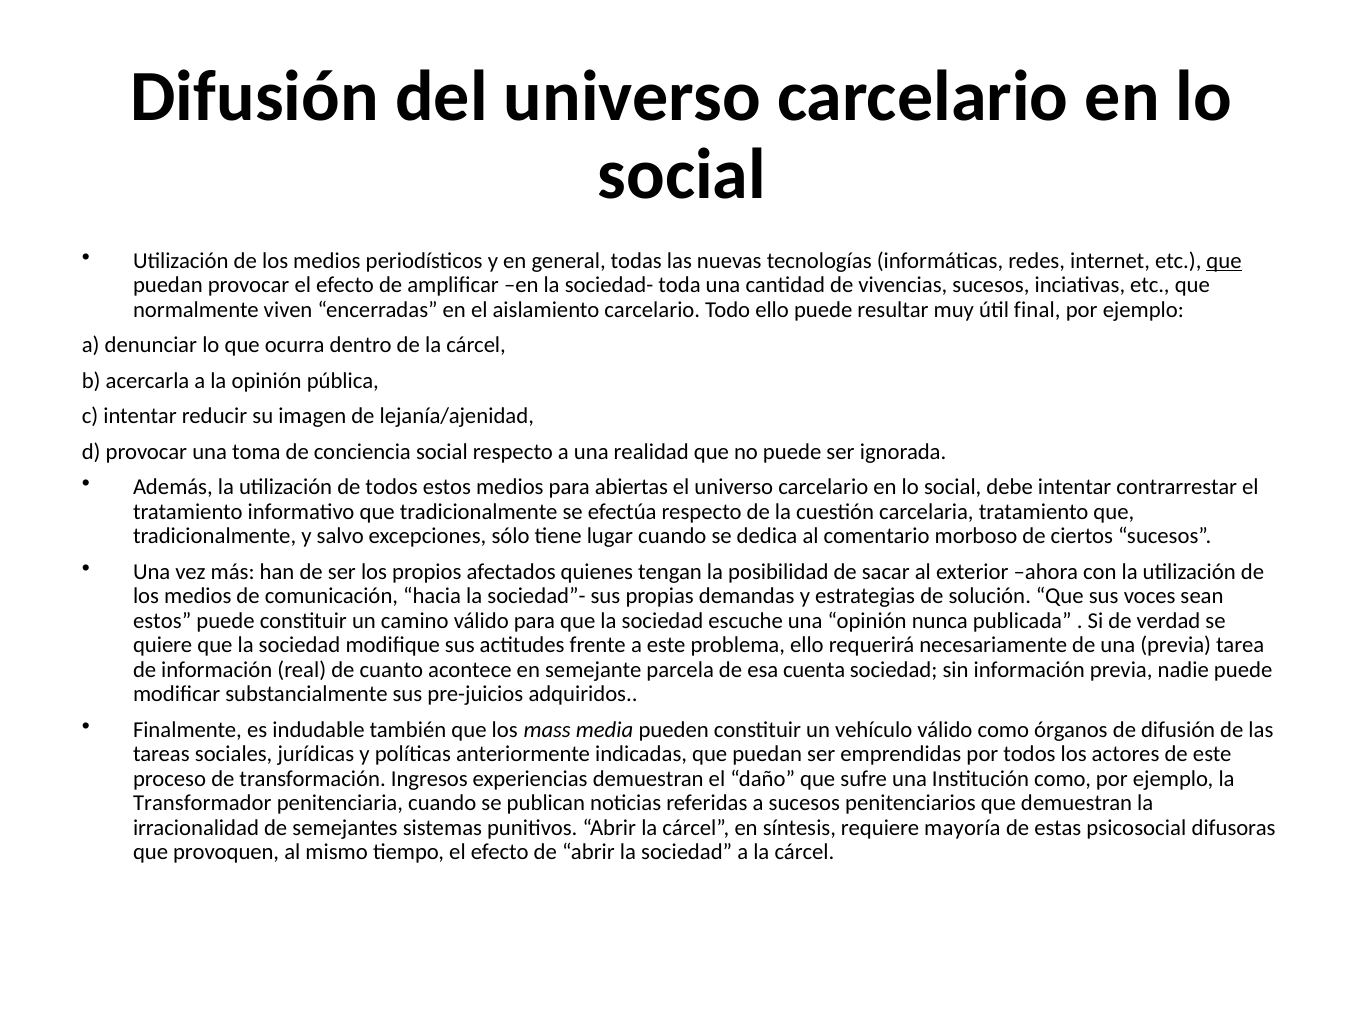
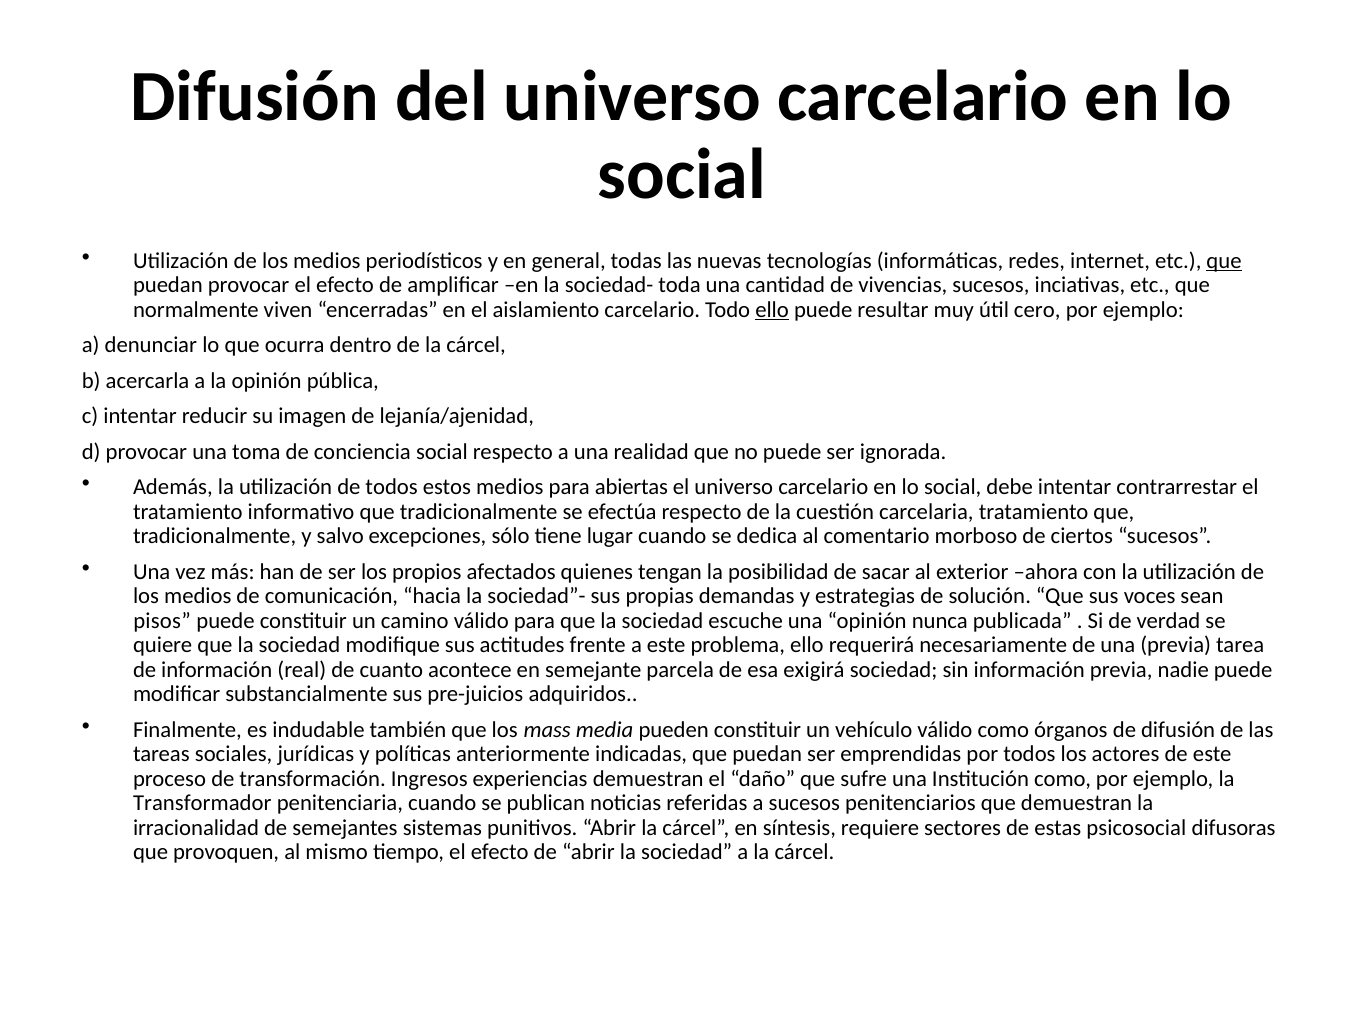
ello underline: none -> present (772, 310)
final: final -> cero (1037, 310)
estos: estos -> pisos (162, 621)
cuenta: cuenta -> exigirá (814, 670)
mayoría: mayoría -> sectores (963, 828)
